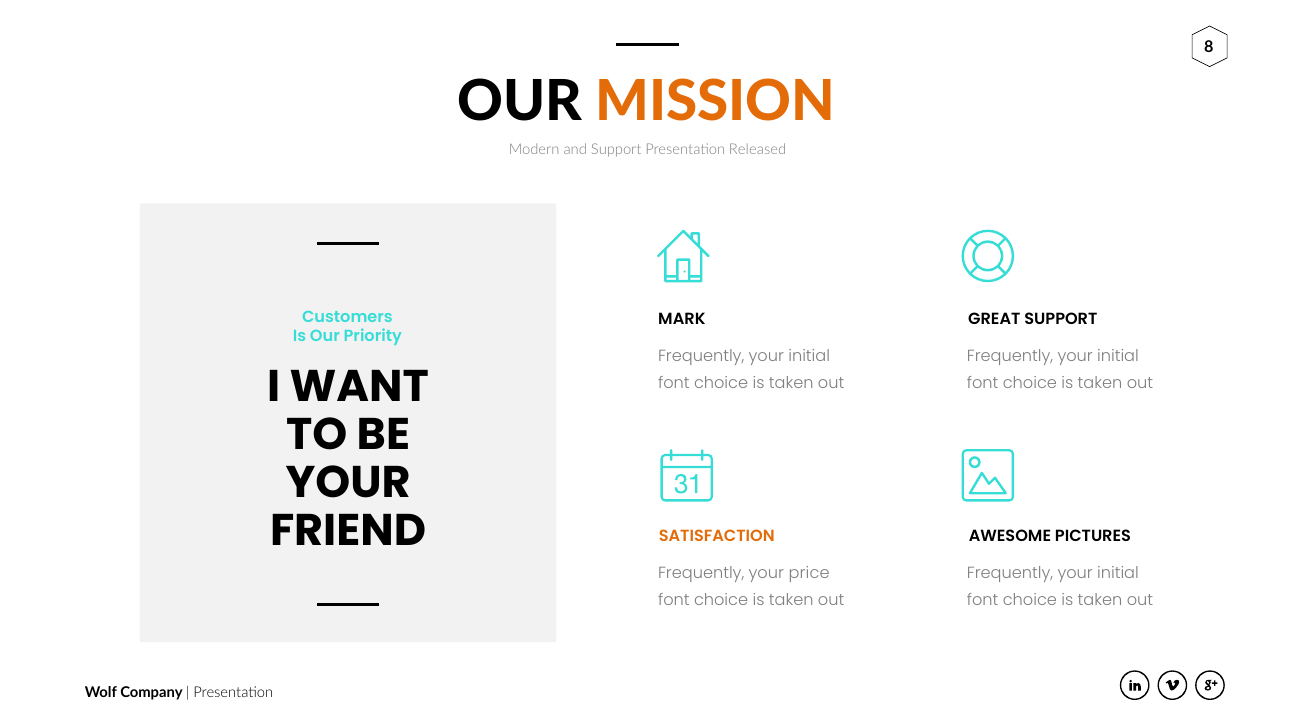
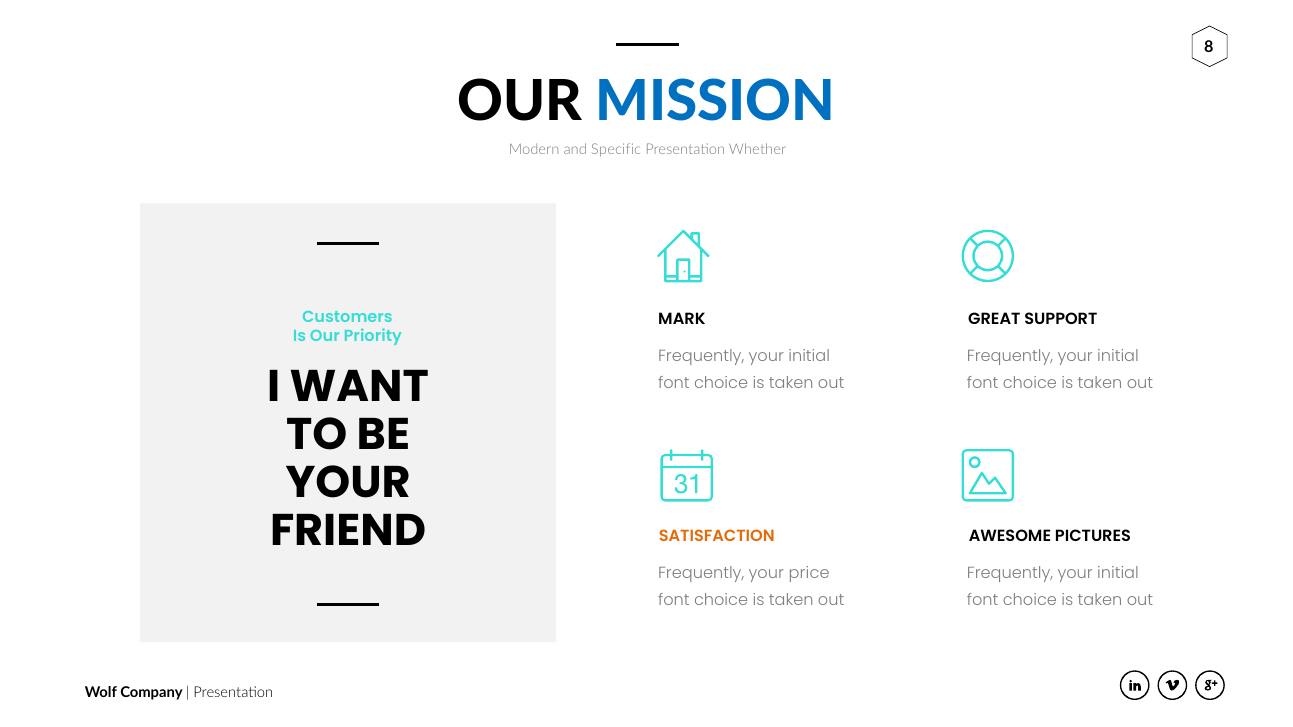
MISSION colour: orange -> blue (715, 102)
and Support: Support -> Specific (616, 149)
Released: Released -> Whether (758, 149)
